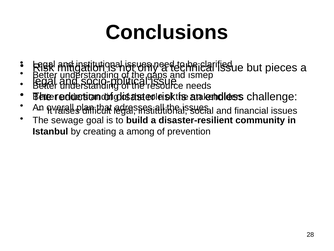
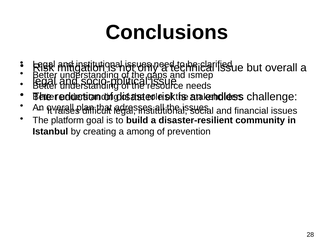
but pieces: pieces -> overall (281, 68)
sewage: sewage -> platform (67, 120)
